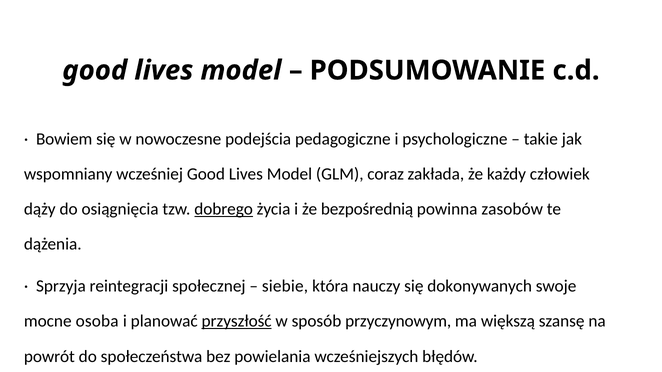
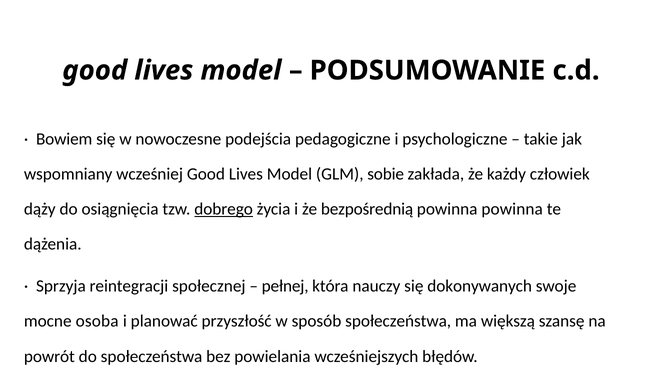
coraz: coraz -> sobie (386, 174)
powinna zasobów: zasobów -> powinna (512, 209)
siebie: siebie -> pełnej (285, 286)
przyszłość underline: present -> none (237, 322)
sposób przyczynowym: przyczynowym -> społeczeństwa (398, 322)
